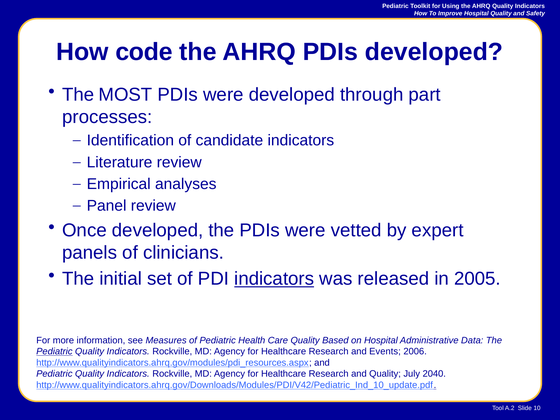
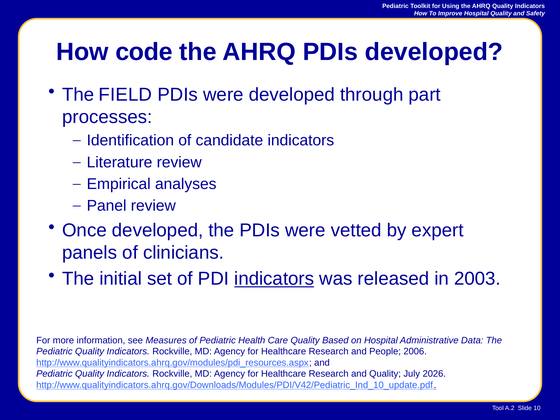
MOST: MOST -> FIELD (125, 95)
2005: 2005 -> 2003 (477, 279)
Pediatric underline: present -> none (54, 352)
Events: Events -> People (385, 352)
2040: 2040 -> 2026 (434, 374)
